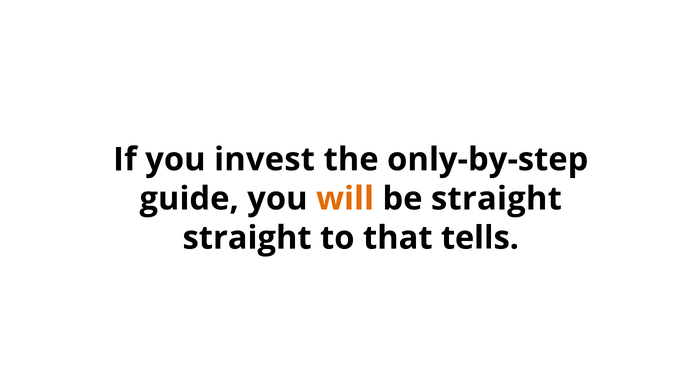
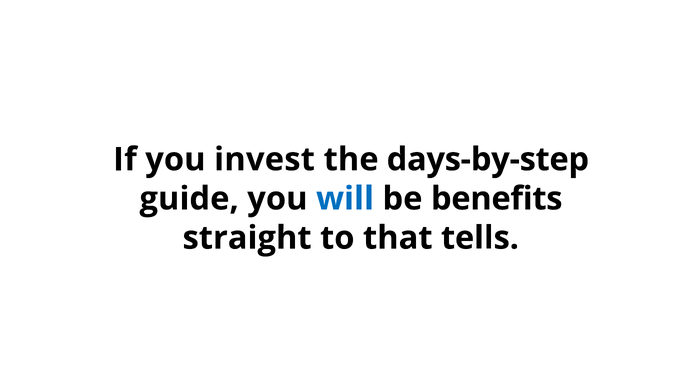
only-by-step: only-by-step -> days-by-step (488, 159)
will colour: orange -> blue (345, 199)
be straight: straight -> benefits (497, 199)
